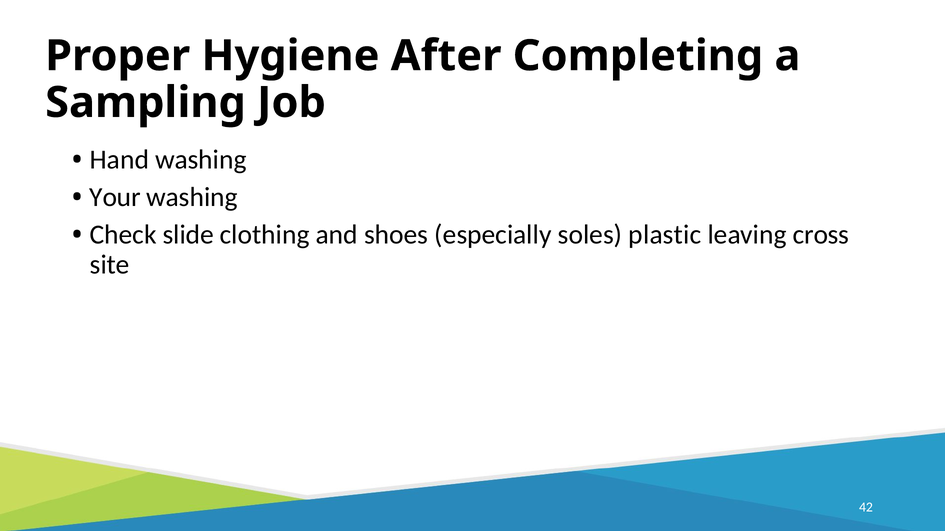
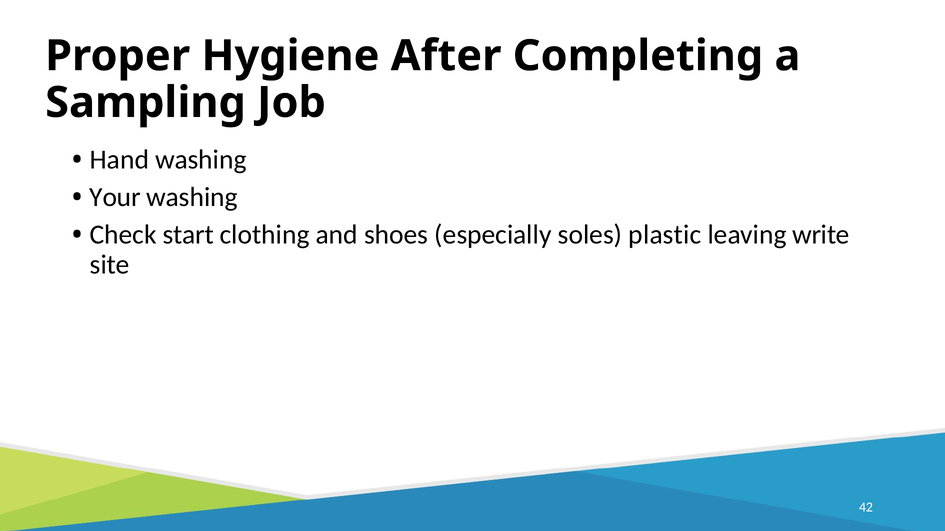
slide: slide -> start (188, 235)
cross: cross -> write (821, 235)
